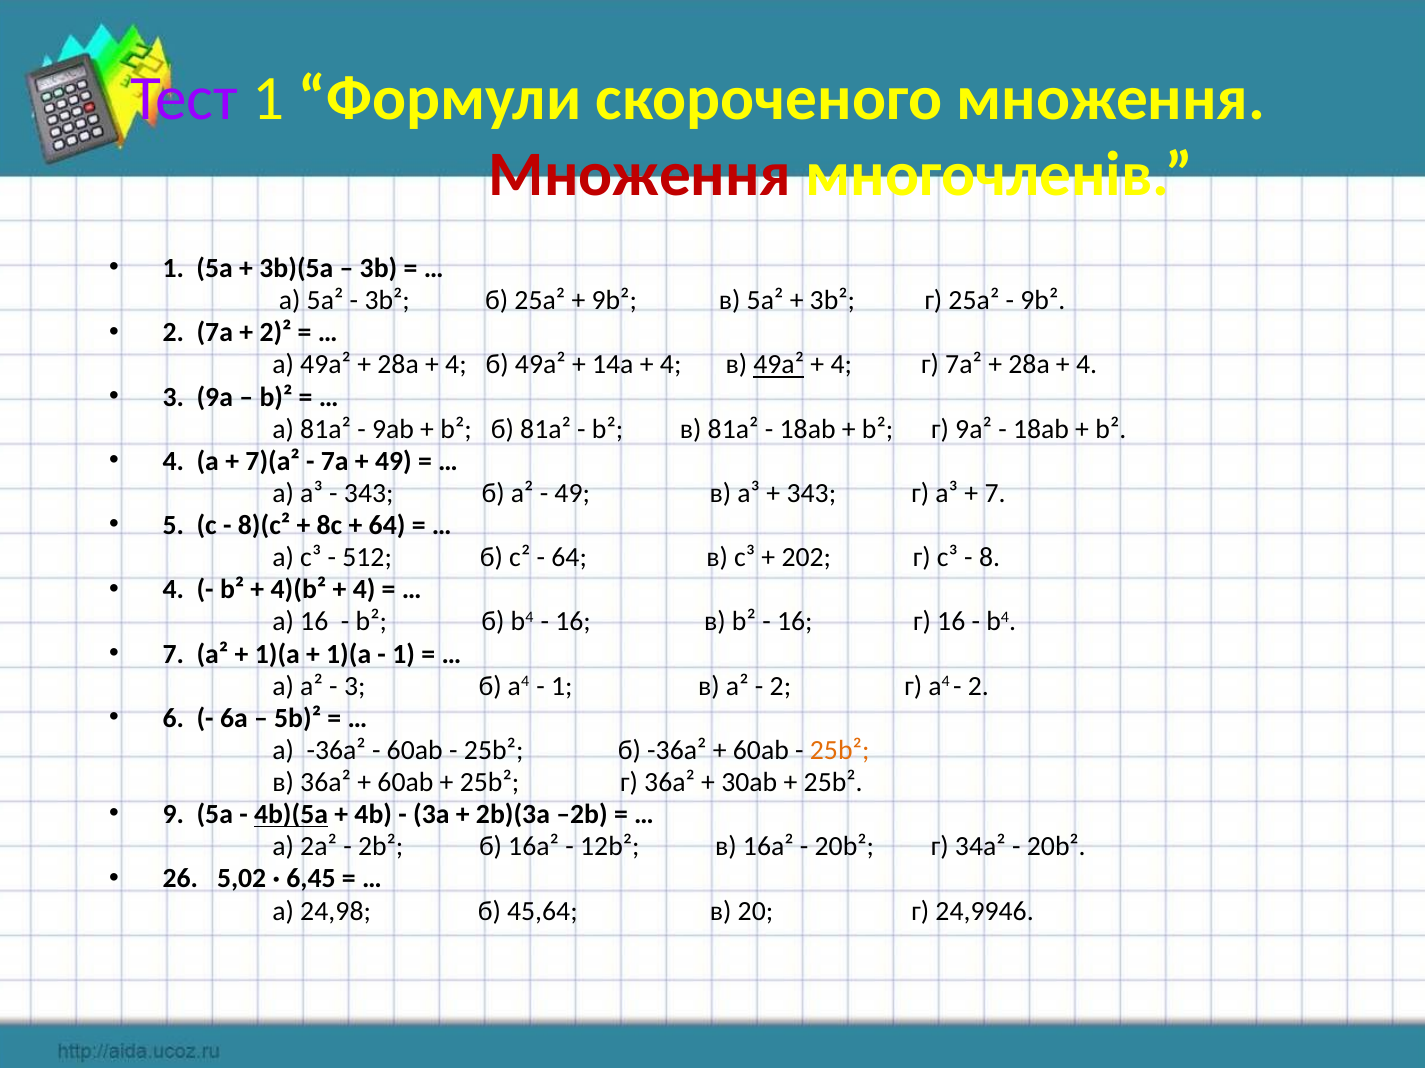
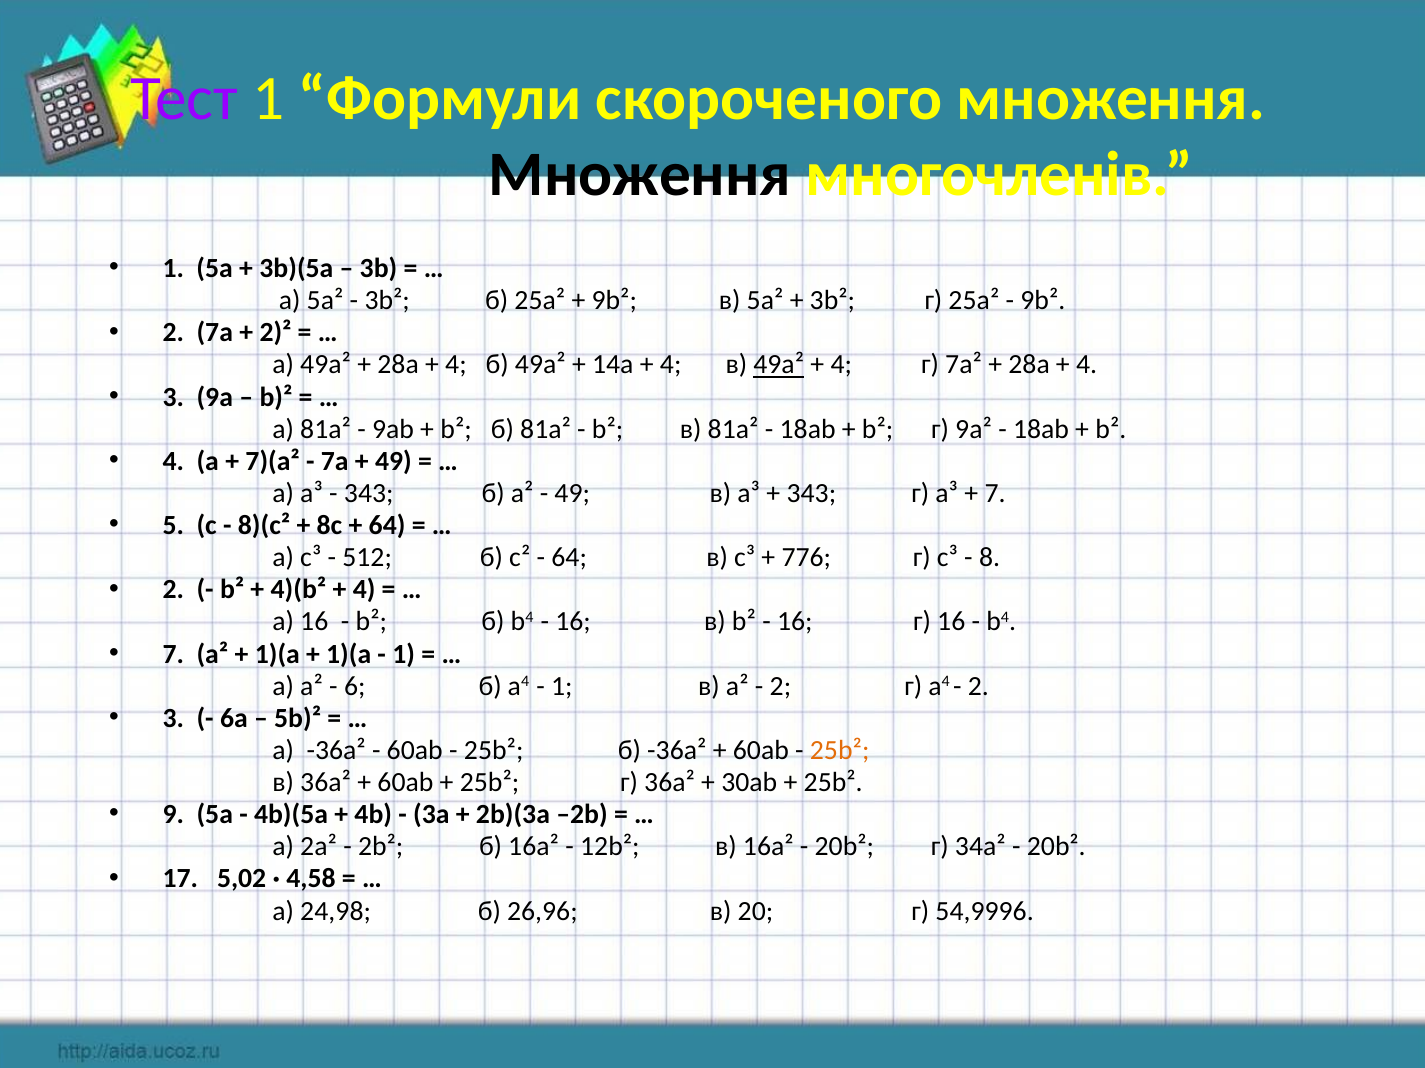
Множення colour: red -> black (640, 174)
202: 202 -> 776 (806, 558)
4: 4 -> 2 (173, 590)
3: 3 -> 6 (355, 687)
6: 6 -> 3 (173, 719)
4b)(5a underline: present -> none (291, 815)
26: 26 -> 17 (180, 879)
6,45: 6,45 -> 4,58 (311, 879)
45,64: 45,64 -> 26,96 (542, 912)
24,9946: 24,9946 -> 54,9996 (985, 912)
